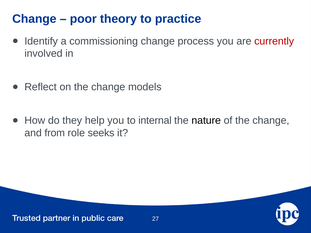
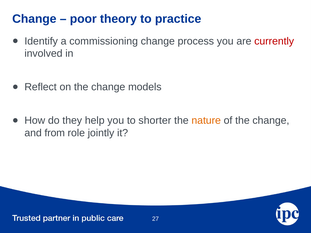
internal: internal -> shorter (155, 121)
nature colour: black -> orange (206, 121)
seeks: seeks -> jointly (101, 133)
